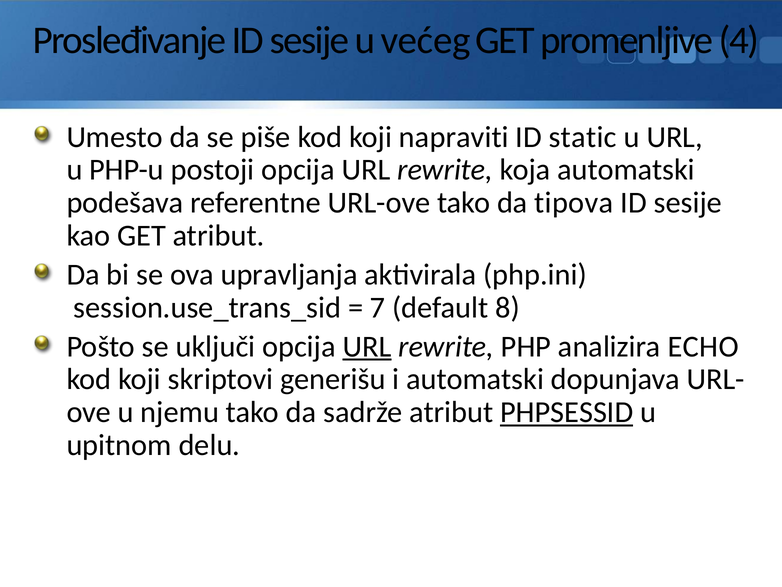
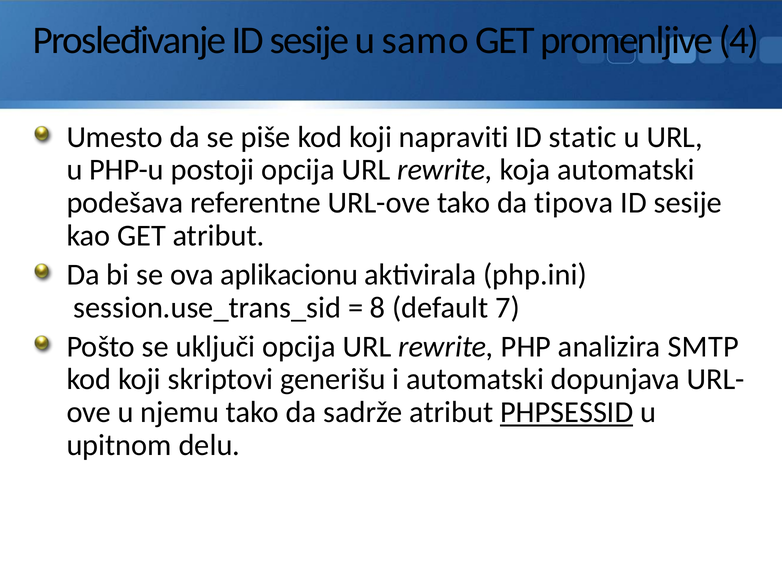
većeg: većeg -> samo (425, 41)
upravljanja: upravljanja -> aplikacionu (289, 274)
7: 7 -> 8 (378, 307)
8: 8 -> 7 (508, 307)
URL underline: present -> none (367, 346)
ECHO: ECHO -> SMTP (703, 346)
